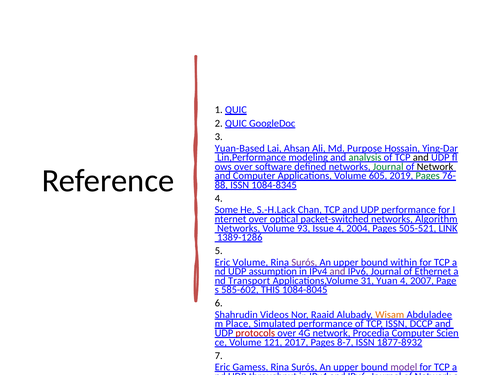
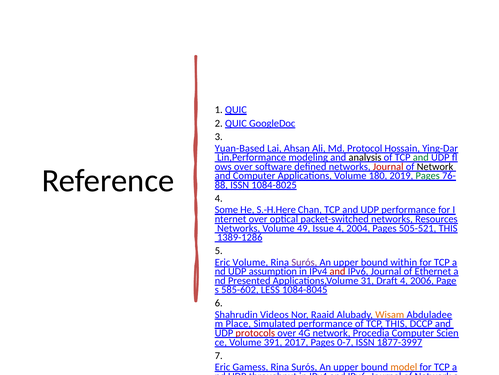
Purpose: Purpose -> Protocol (365, 148)
analysis colour: green -> black (365, 157)
and colour: black -> green (421, 157)
Journal colour: green -> red (388, 166)
605: 605 -> 180 (378, 175)
1084-8345: 1084-8345 -> 1084-8025 (274, 185)
S.-H.Lack: S.-H.Lack -> S.-H.Here (276, 209)
Algorithm: Algorithm -> Resources (436, 219)
93: 93 -> 49 (304, 228)
505-521 LINK: LINK -> THIS (448, 228)
and colour: purple -> red (337, 271)
Transport: Transport -> Presented (249, 280)
Yuan: Yuan -> Draft (387, 280)
2007: 2007 -> 2006 (422, 280)
THIS: THIS -> LESS (270, 289)
TCP ISSN: ISSN -> THIS (396, 323)
121: 121 -> 391 (273, 342)
8-7: 8-7 -> 0-7 (345, 342)
1877-8932: 1877-8932 -> 1877-3997 (400, 342)
model colour: purple -> orange (404, 366)
